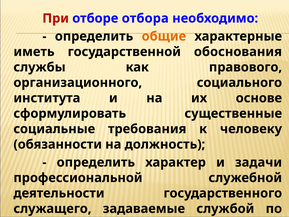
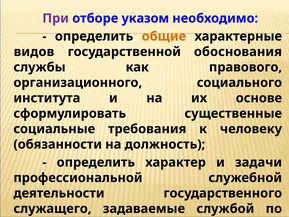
При colour: red -> purple (56, 18)
отбора: отбора -> указом (145, 18)
иметь: иметь -> видов (34, 52)
